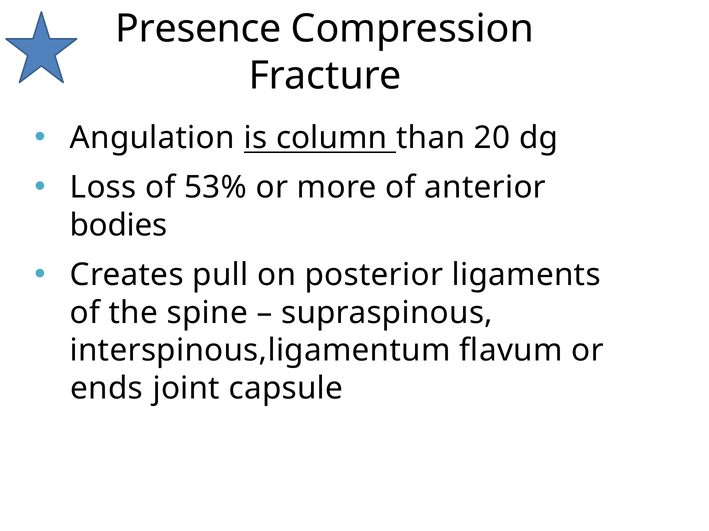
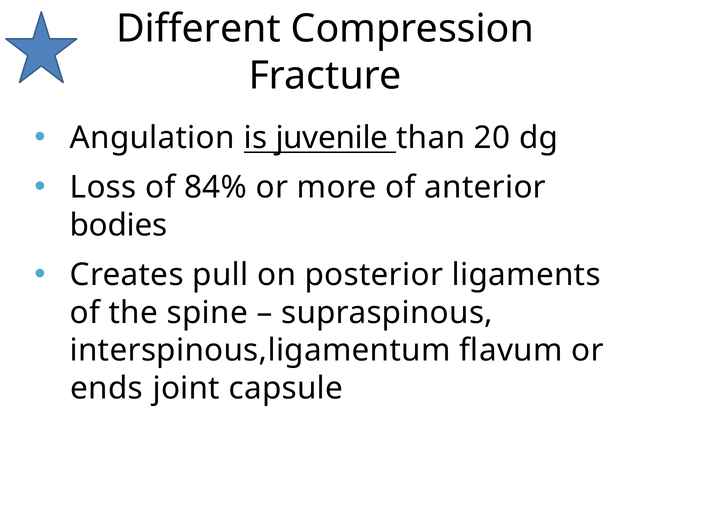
Presence: Presence -> Different (198, 29)
column: column -> juvenile (332, 138)
53%: 53% -> 84% (215, 188)
